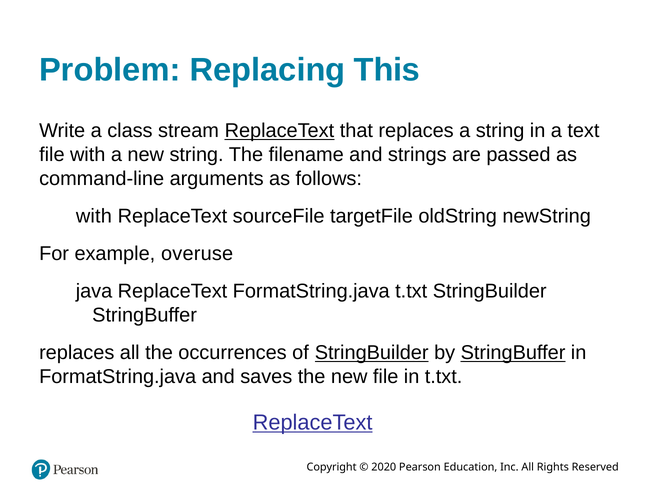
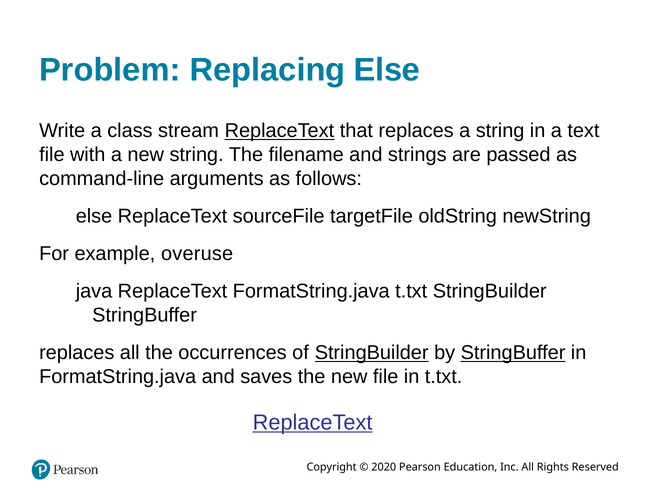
Replacing This: This -> Else (387, 70)
with: with -> else (94, 216)
